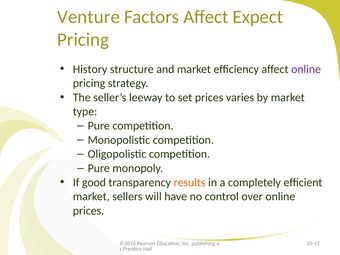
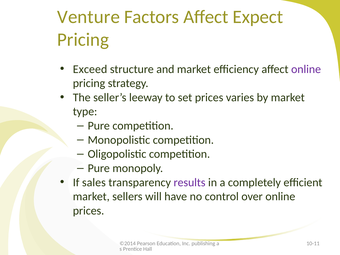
History: History -> Exceed (90, 69)
good: good -> sales (94, 182)
results colour: orange -> purple (190, 182)
